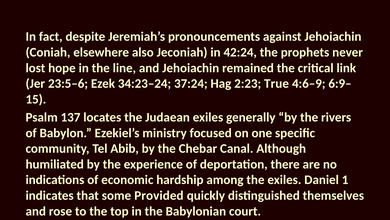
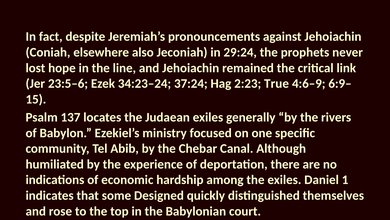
42:24: 42:24 -> 29:24 (240, 52)
Provided: Provided -> Designed (159, 195)
